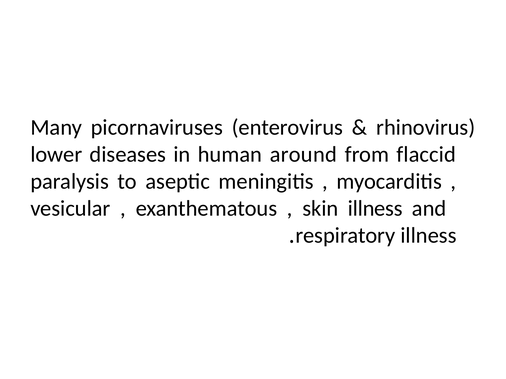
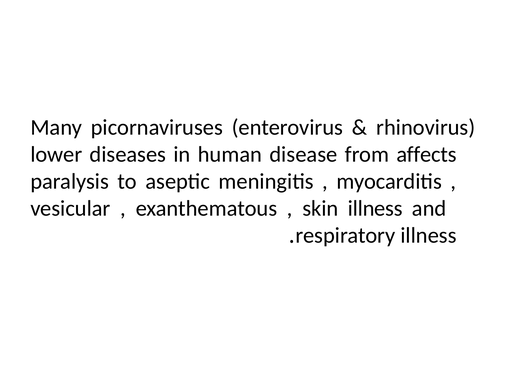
around: around -> disease (303, 155)
flaccid: flaccid -> affects (426, 155)
